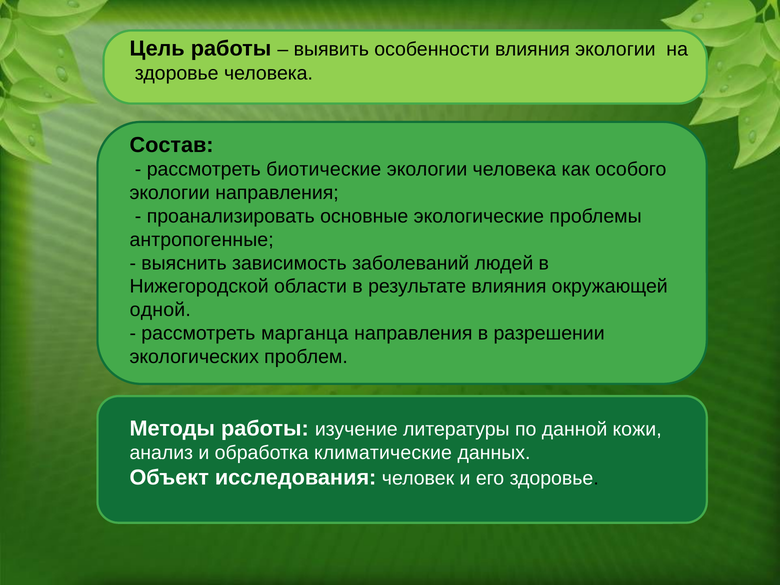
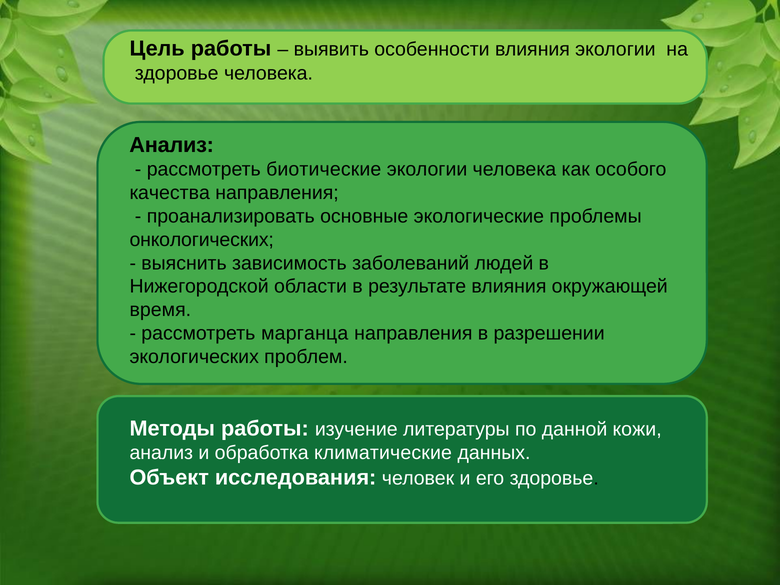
Состав: Состав -> Анализ (172, 145)
экологии: экологии -> качества (170, 193)
антропогенные: антропогенные -> онкологических (202, 240)
одной: одной -> время (160, 310)
